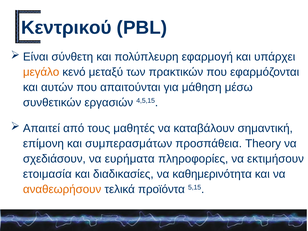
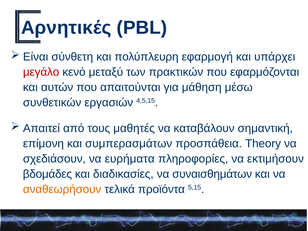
Κεντρικού: Κεντρικού -> Αρνητικές (66, 28)
μεγάλο colour: orange -> red (41, 72)
ετοιμασία: ετοιμασία -> βδομάδες (47, 174)
καθημερινότητα: καθημερινότητα -> συναισθημάτων (212, 174)
